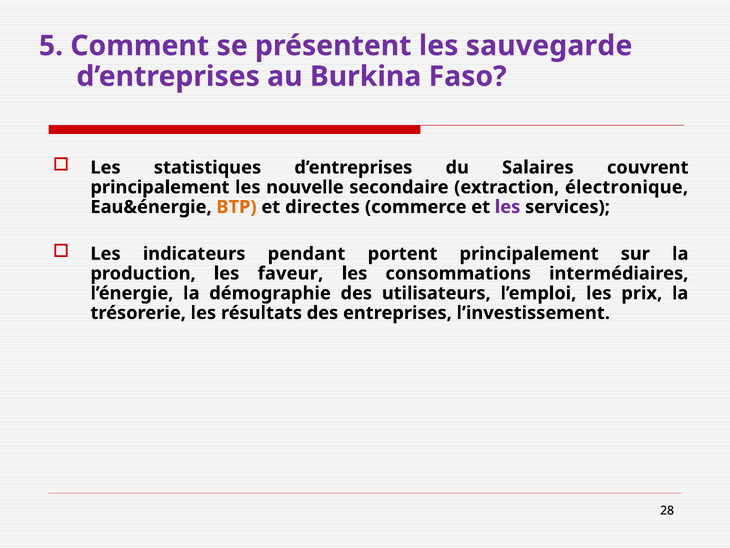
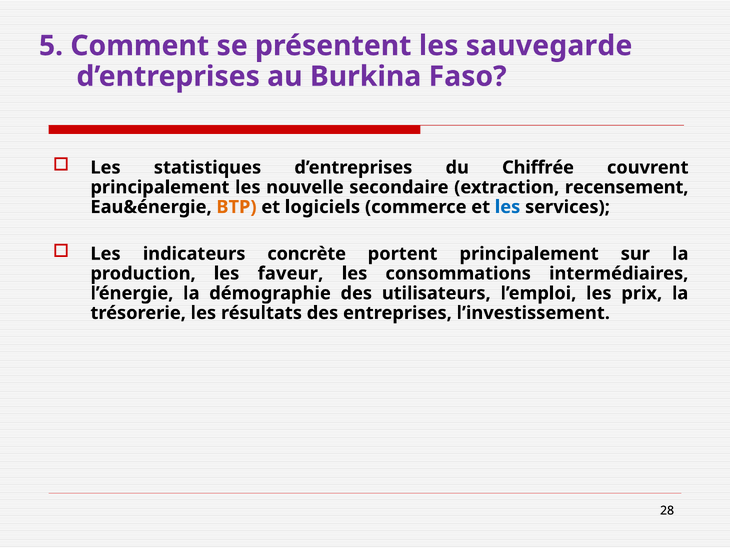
Salaires: Salaires -> Chiffrée (538, 167)
électronique: électronique -> recensement (627, 187)
directes: directes -> logiciels (322, 207)
les colour: purple -> blue (508, 207)
pendant: pendant -> concrète (307, 254)
